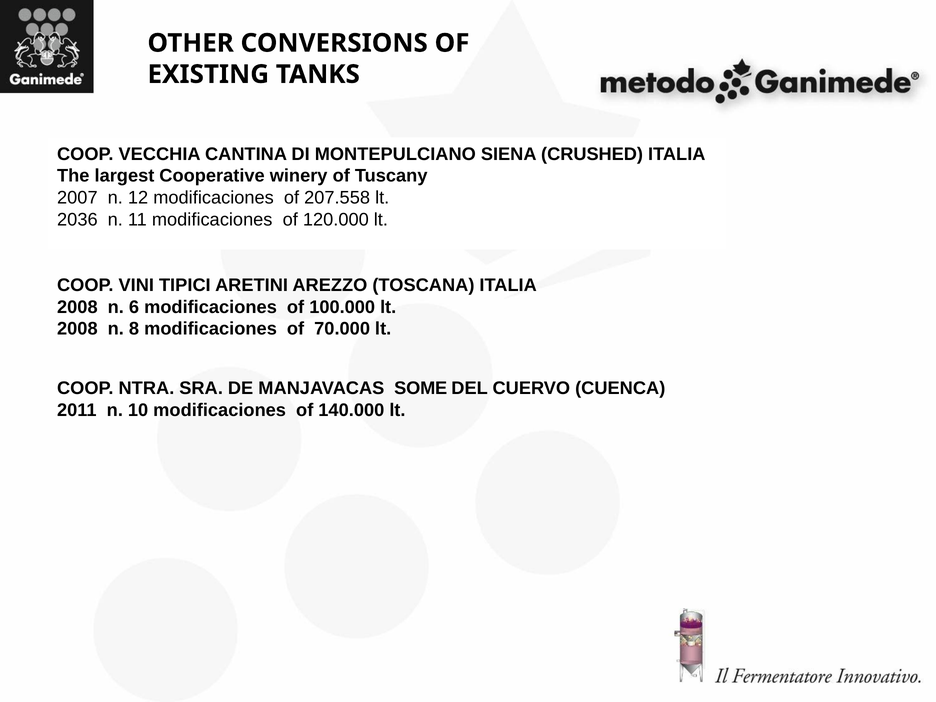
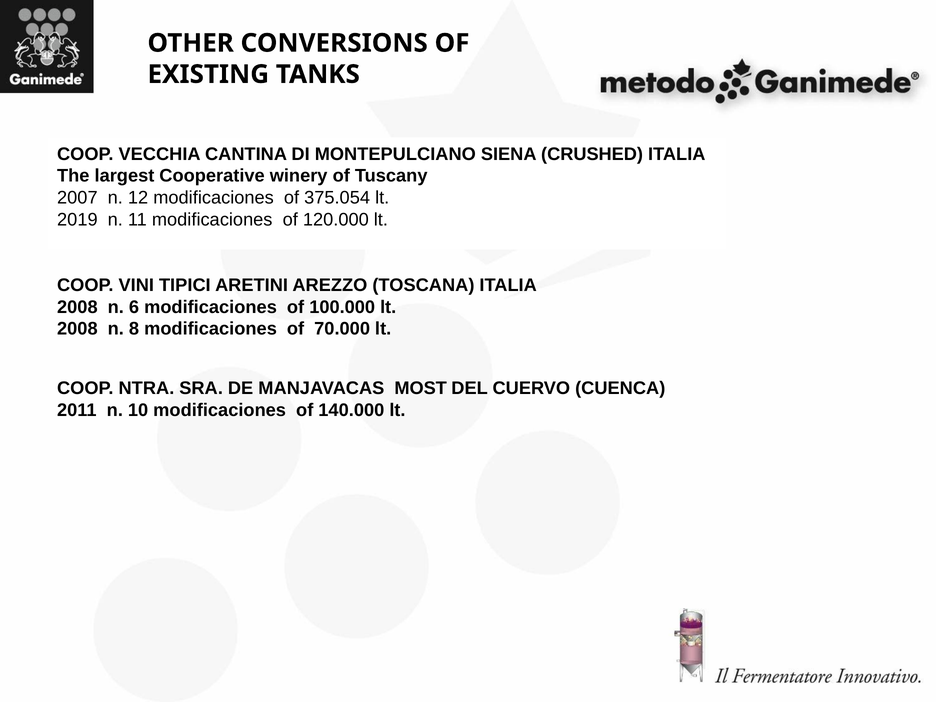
207.558: 207.558 -> 375.054 (337, 198)
2036: 2036 -> 2019 (77, 220)
SOME: SOME -> MOST (421, 388)
